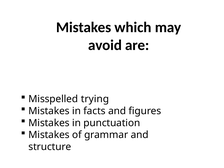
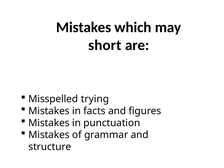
avoid: avoid -> short (105, 45)
